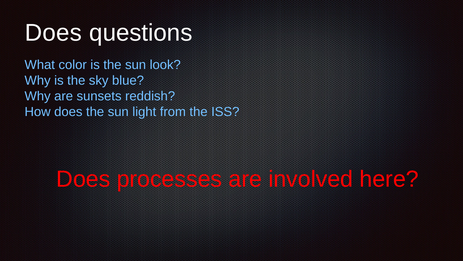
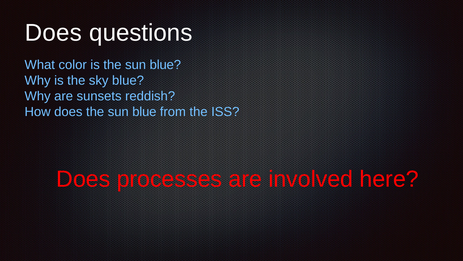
is the sun look: look -> blue (165, 65)
does the sun light: light -> blue (144, 112)
